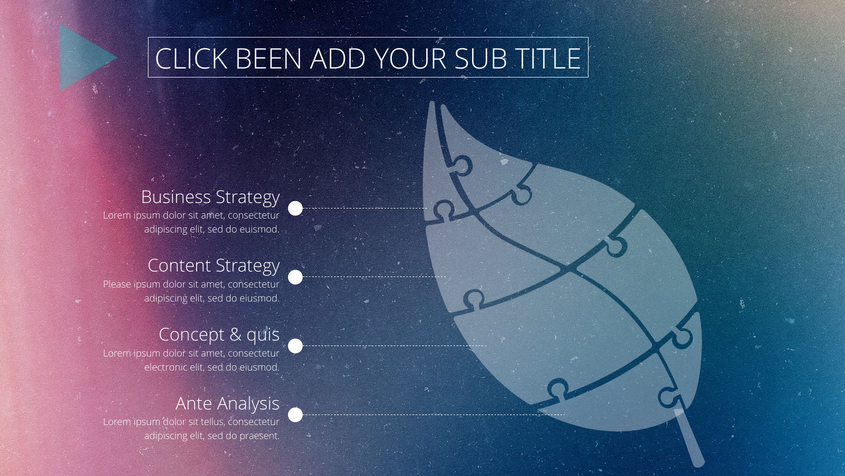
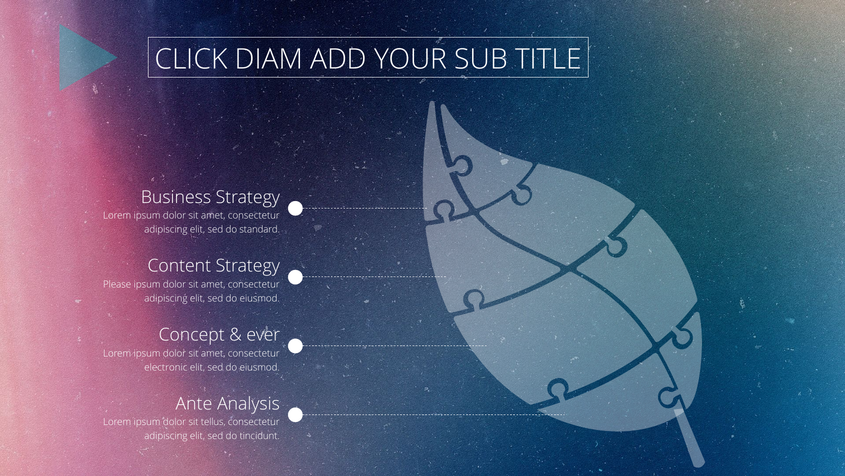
BEEN: BEEN -> DIAM (269, 59)
euismod: euismod -> standard (260, 229)
quis: quis -> ever (263, 334)
praesent: praesent -> tincidunt (260, 436)
